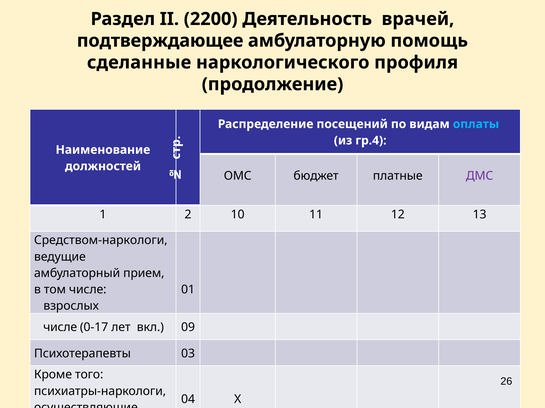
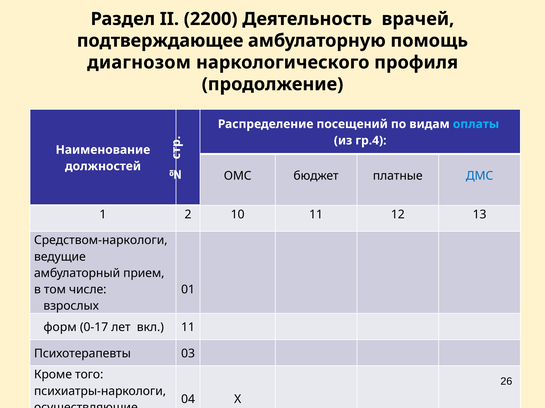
сделанные: сделанные -> диагнозом (139, 63)
ДМС colour: purple -> blue (480, 176)
числе: числе -> форм (60, 328)
вкл 09: 09 -> 11 (188, 328)
